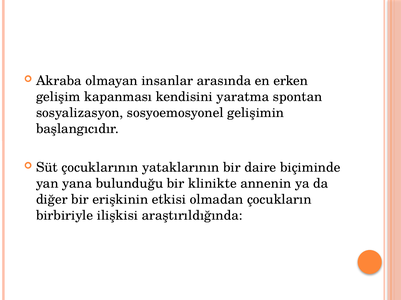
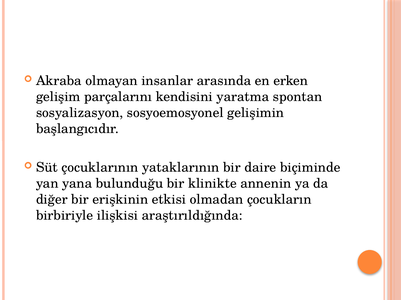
kapanması: kapanması -> parçalarını (118, 97)
